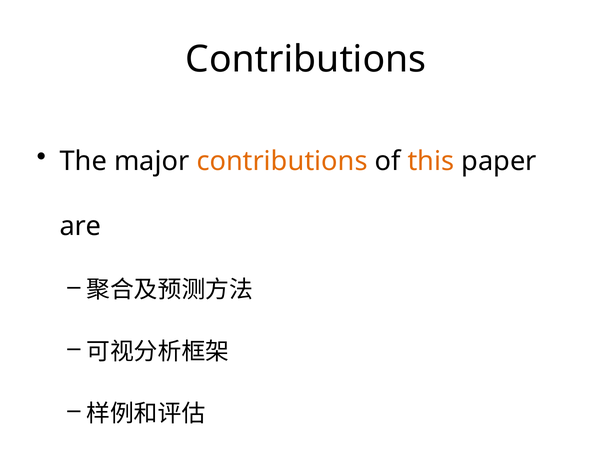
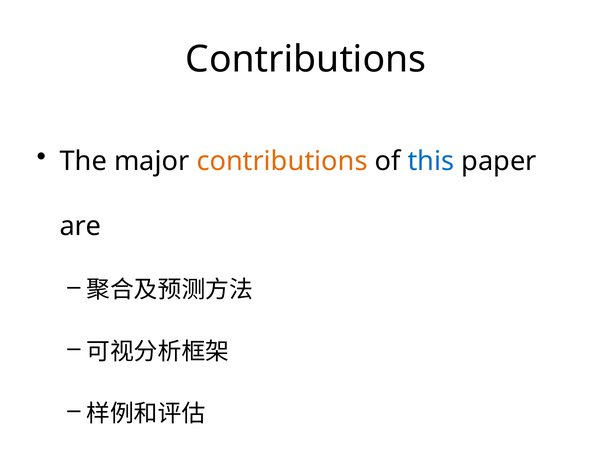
this colour: orange -> blue (431, 161)
